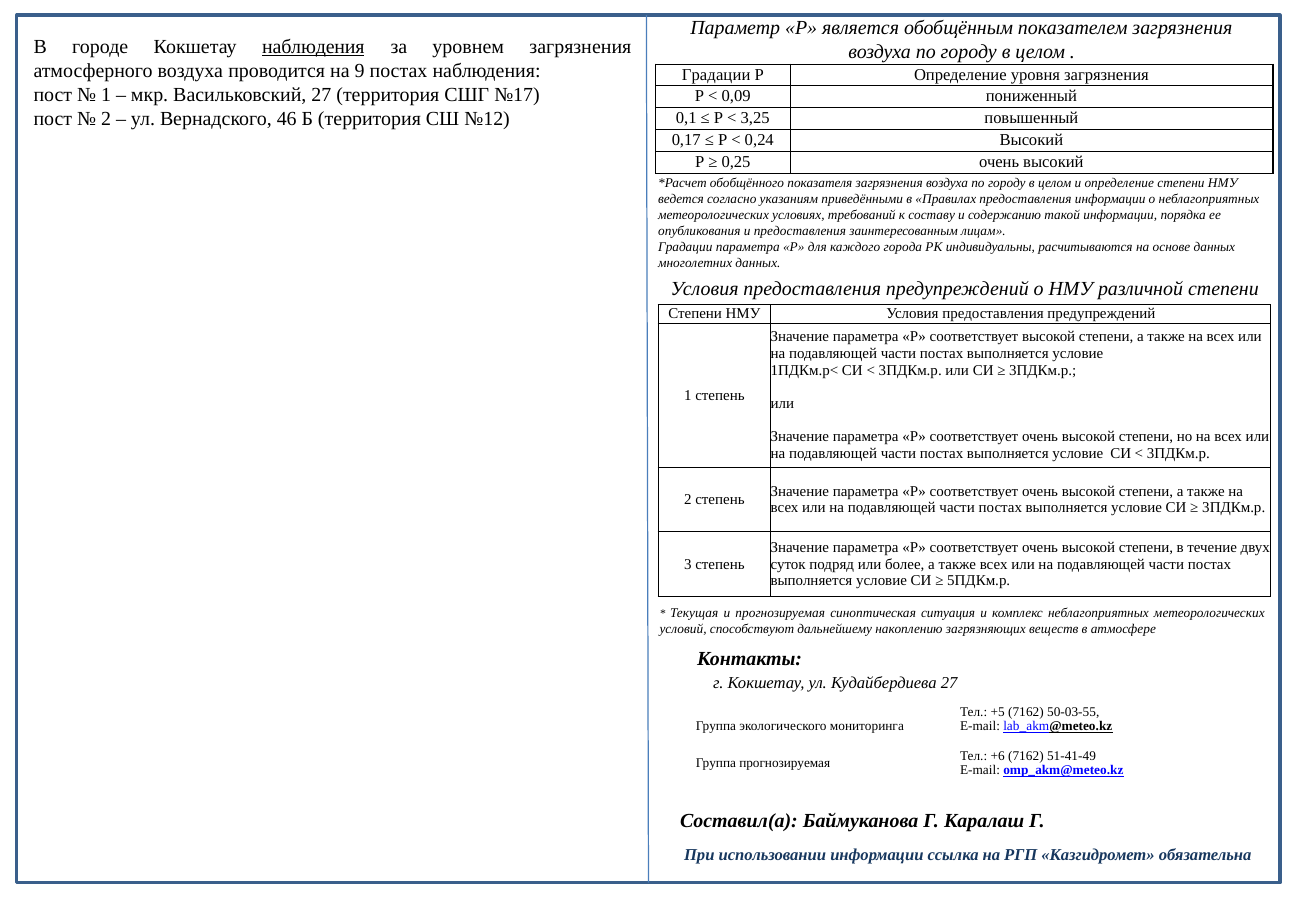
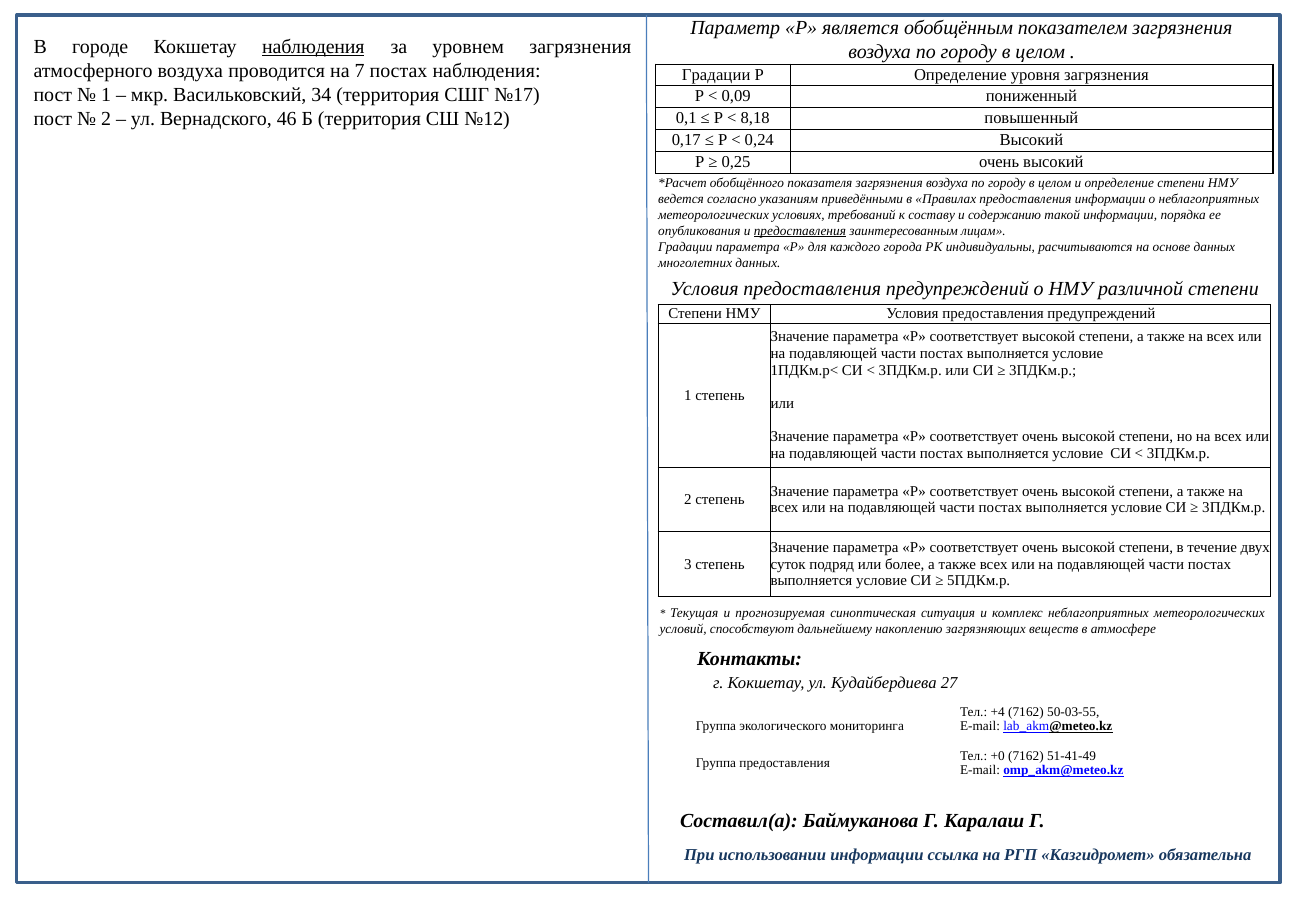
9: 9 -> 7 (360, 71)
Васильковский 27: 27 -> 34 (321, 95)
3,25: 3,25 -> 8,18 (755, 118)
предоставления underline: none -> present (800, 231)
+5: +5 -> +4 (998, 712)
+6: +6 -> +0 (998, 756)
Группа прогнозируемая: прогнозируемая -> предоставления (785, 763)
